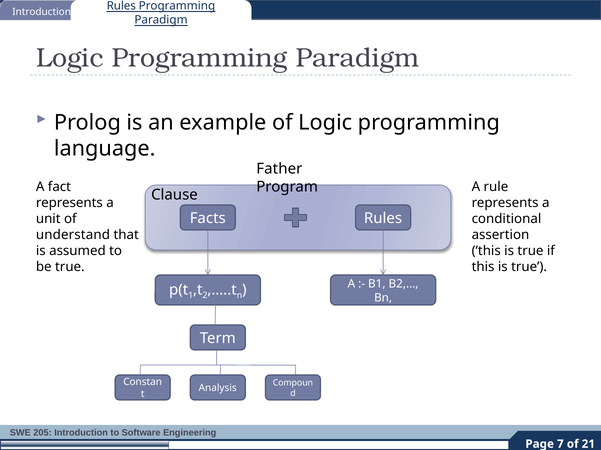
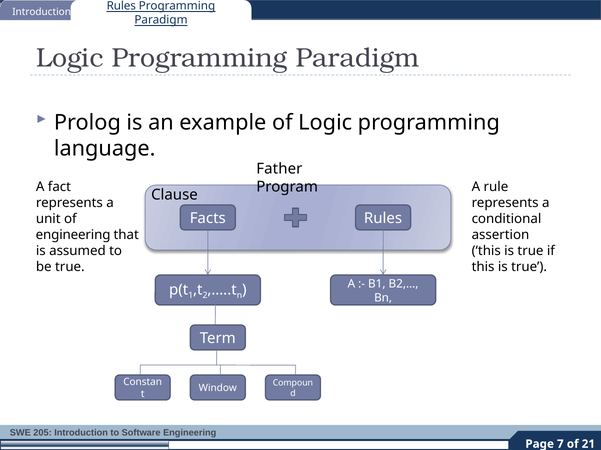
understand: understand -> engineering (73, 235)
Analysis: Analysis -> Window (218, 389)
